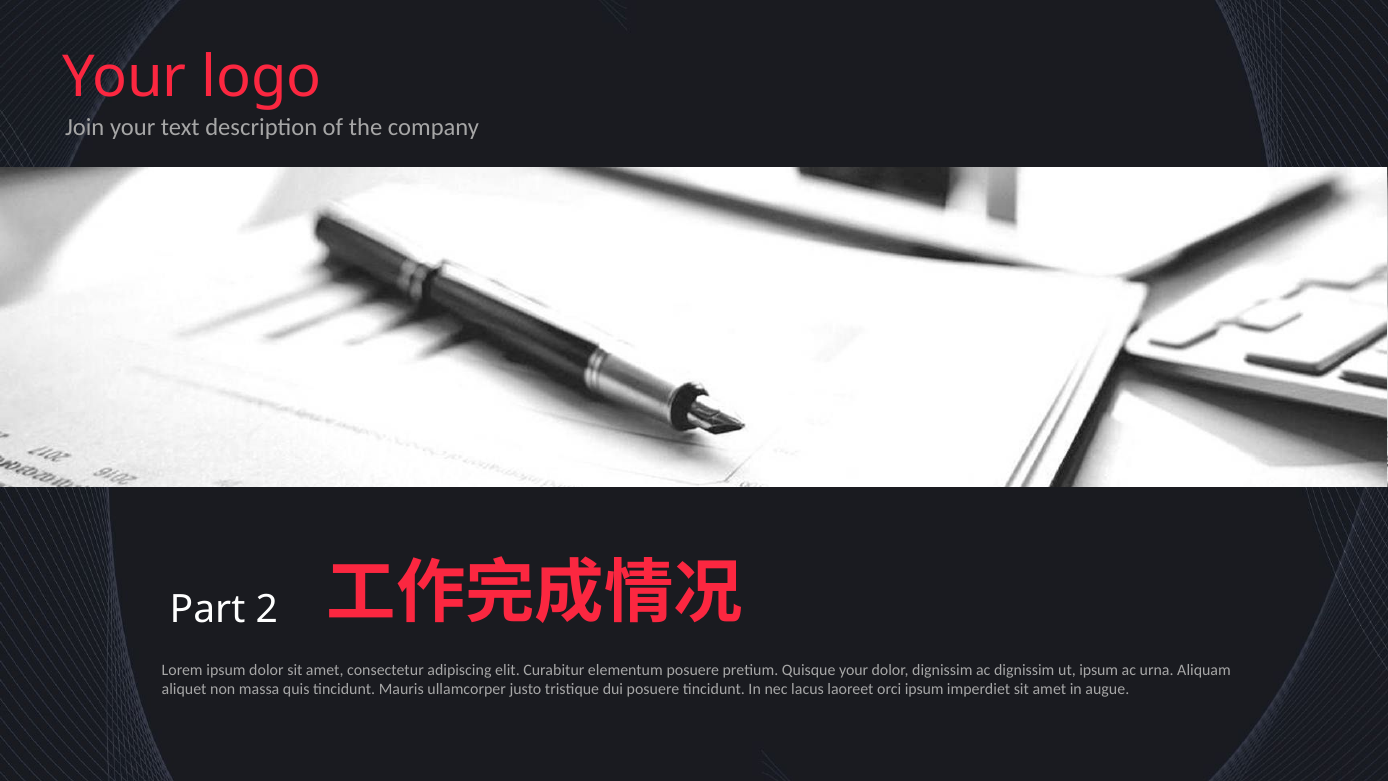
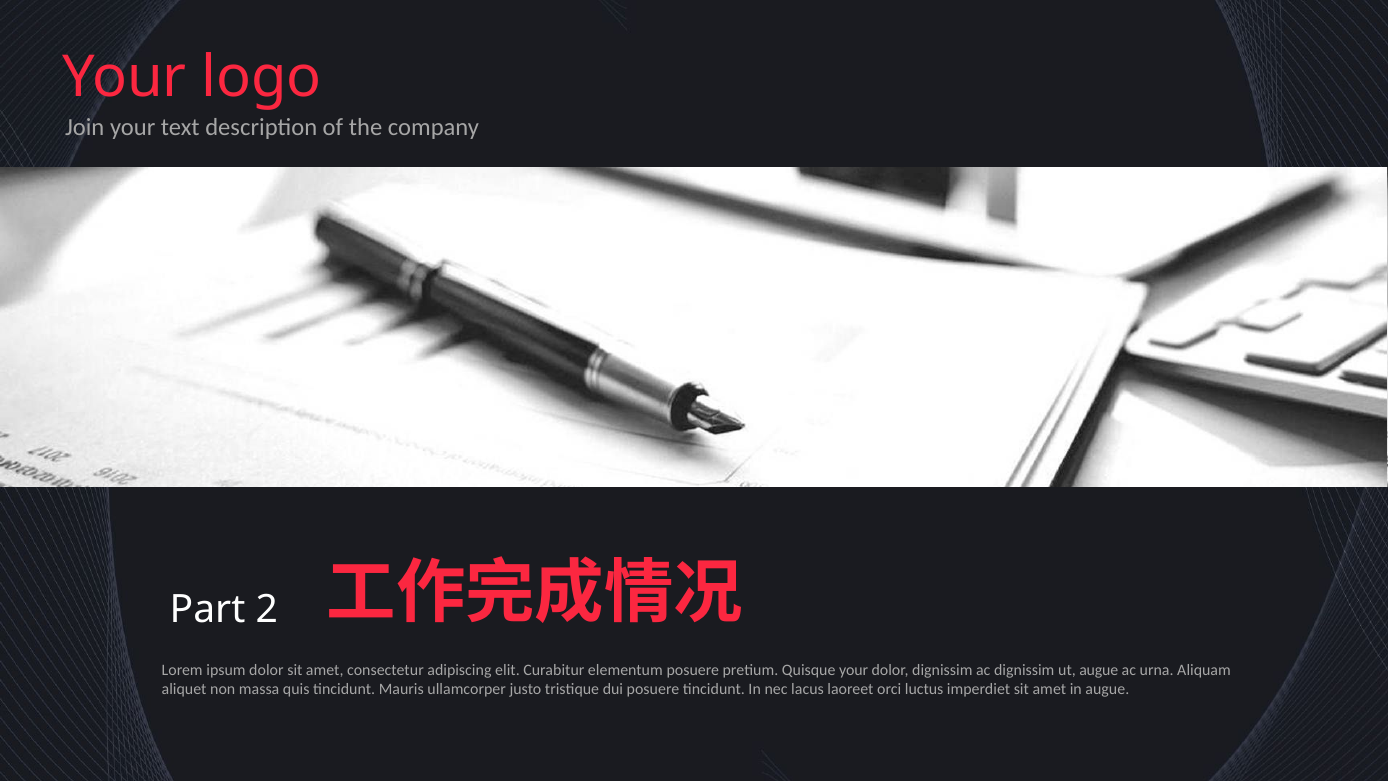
ut ipsum: ipsum -> augue (1099, 670)
orci ipsum: ipsum -> luctus (924, 689)
